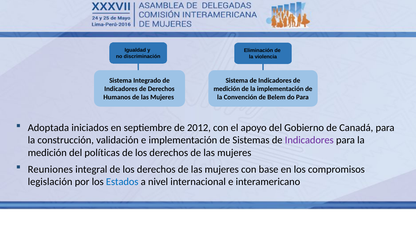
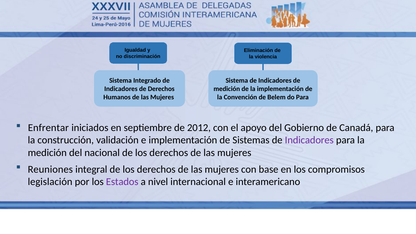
Adoptada: Adoptada -> Enfrentar (48, 128)
políticas: políticas -> nacional (102, 153)
Estados colour: blue -> purple (122, 182)
